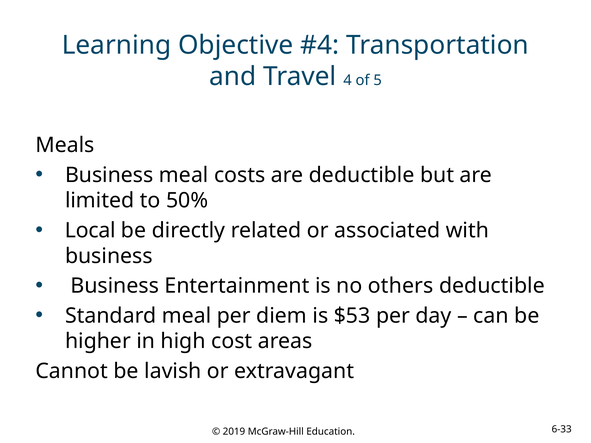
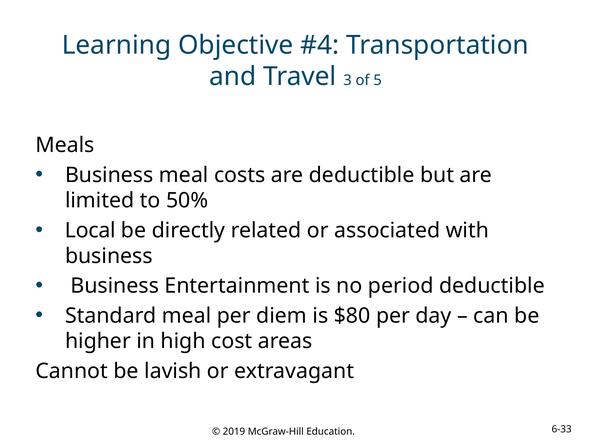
4: 4 -> 3 (348, 80)
others: others -> period (401, 286)
$53: $53 -> $80 (352, 316)
